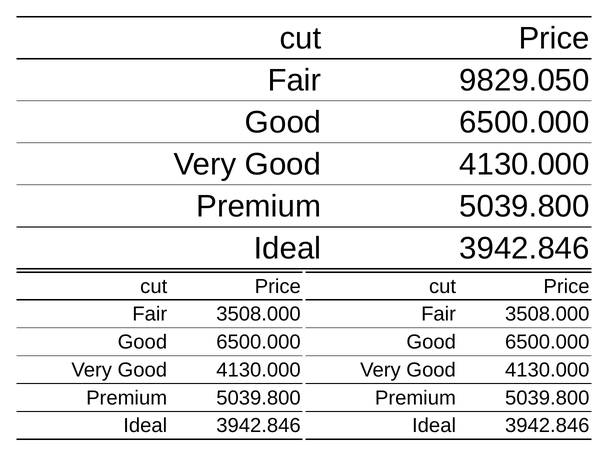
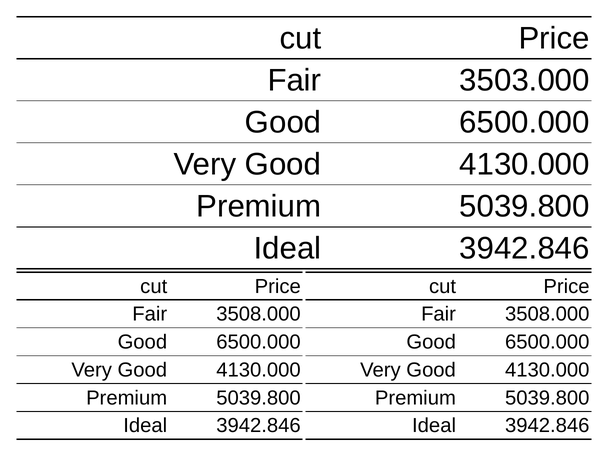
9829.050: 9829.050 -> 3503.000 (525, 80)
